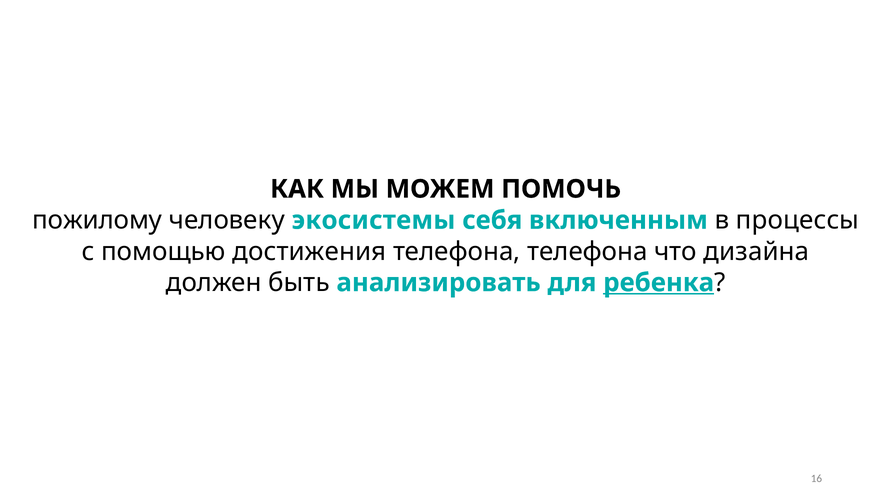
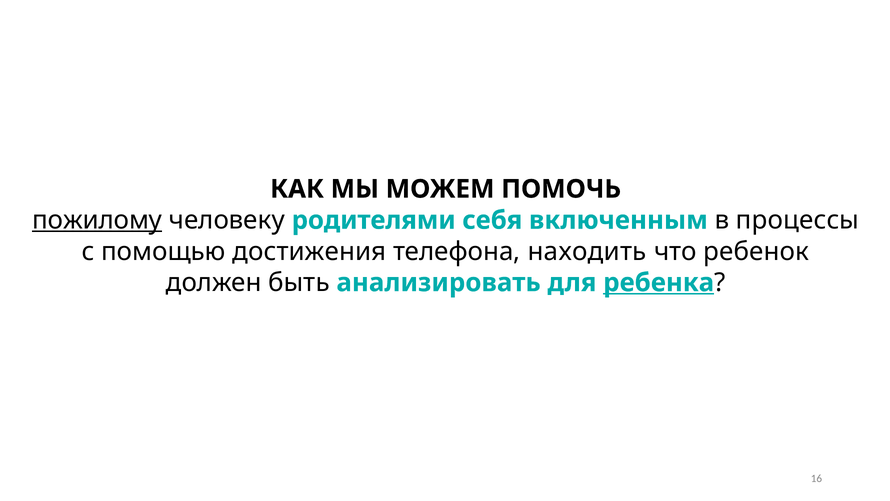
пожилому underline: none -> present (97, 220)
экосистемы: экосистемы -> родителями (374, 220)
телефона телефона: телефона -> находить (587, 251)
дизайна: дизайна -> ребенок (756, 251)
